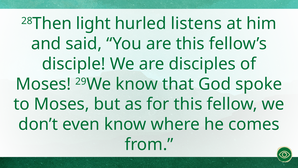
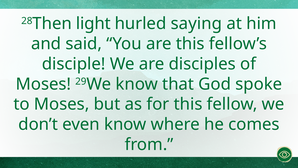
listens: listens -> saying (196, 24)
